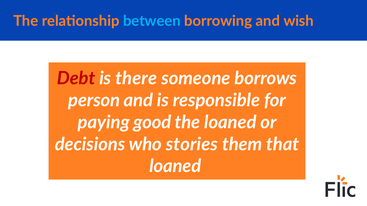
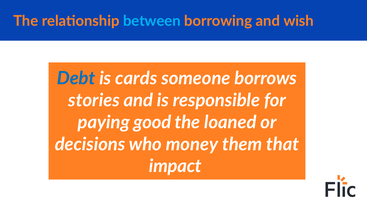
Debt colour: red -> blue (76, 78)
there: there -> cards (136, 78)
person: person -> stories (94, 101)
stories: stories -> money (192, 145)
loaned: loaned -> impact (175, 167)
